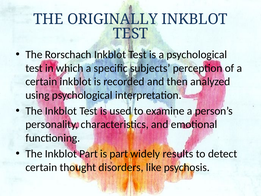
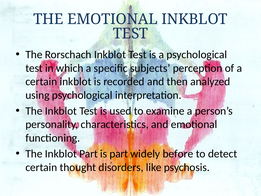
THE ORIGINALLY: ORIGINALLY -> EMOTIONAL (112, 19)
results: results -> before (178, 154)
